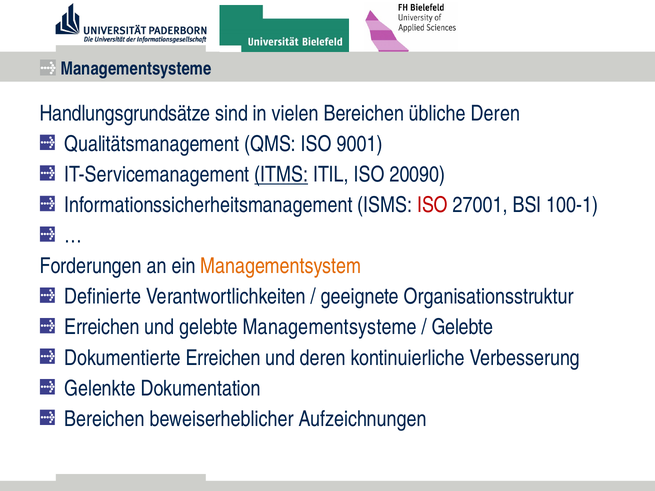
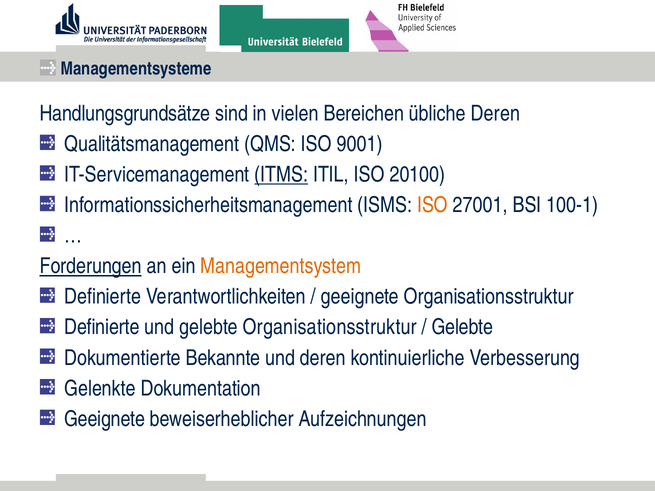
20090: 20090 -> 20100 (417, 175)
ISO colour: red -> orange (433, 205)
Forderungen underline: none -> present (91, 266)
Erreichen: Erreichen -> Definierte (102, 327)
gelebte Managementsysteme: Managementsysteme -> Organisationsstruktur (330, 327)
Dokumentierte Erreichen: Erreichen -> Bekannte (223, 358)
Bereichen: Bereichen -> Geeignete (105, 419)
